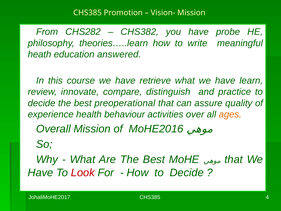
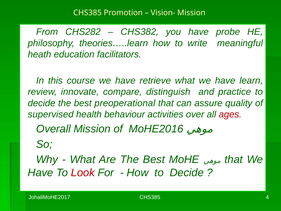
answered: answered -> facilitators (119, 54)
experience: experience -> supervised (51, 114)
ages colour: orange -> red (230, 114)
